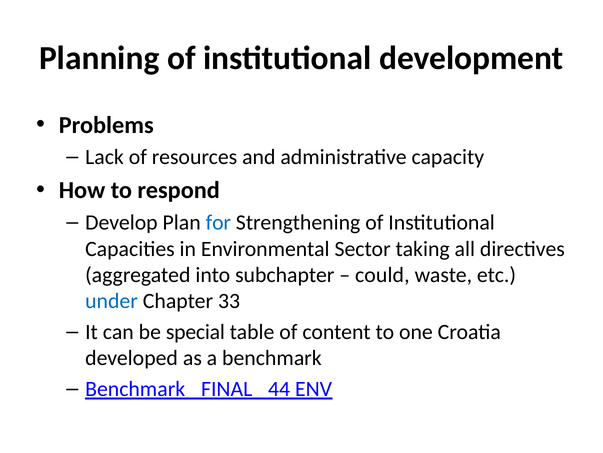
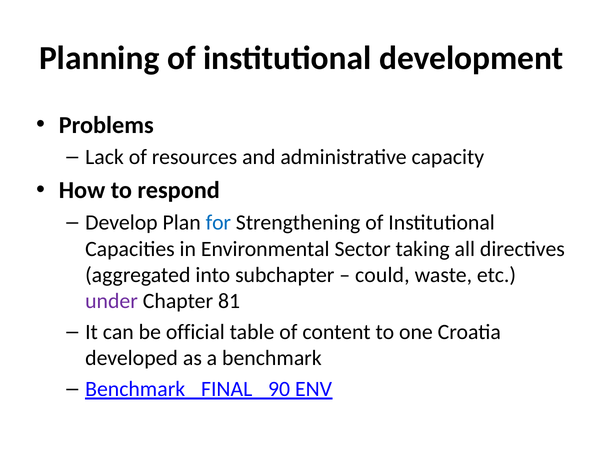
under colour: blue -> purple (112, 301)
33: 33 -> 81 (229, 301)
special: special -> official (195, 331)
44: 44 -> 90 (279, 388)
